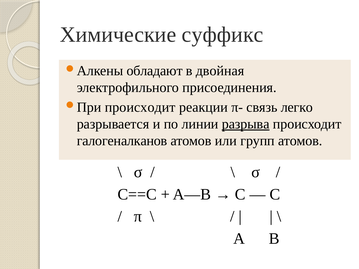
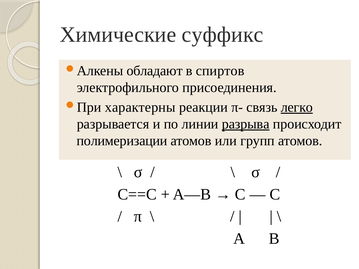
двойная: двойная -> спиртов (220, 71)
происходит: происходит -> характерны (140, 107)
легко underline: none -> present (297, 107)
галогеналканов: галогеналканов -> полимеризации (122, 141)
